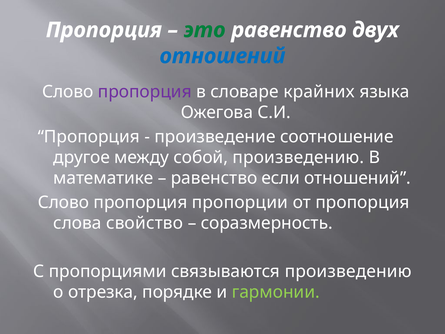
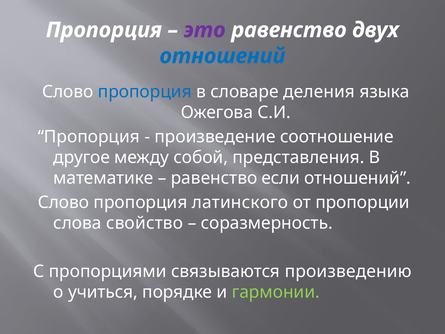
это colour: green -> purple (205, 30)
пропорция colour: purple -> blue (145, 92)
крайних: крайних -> деления (319, 92)
собой произведению: произведению -> представления (298, 157)
пропорции: пропорции -> латинского (240, 202)
от пропорция: пропорция -> пропорции (363, 202)
отрезка: отрезка -> учиться (103, 292)
